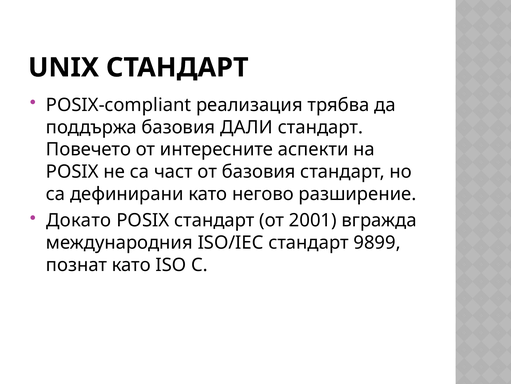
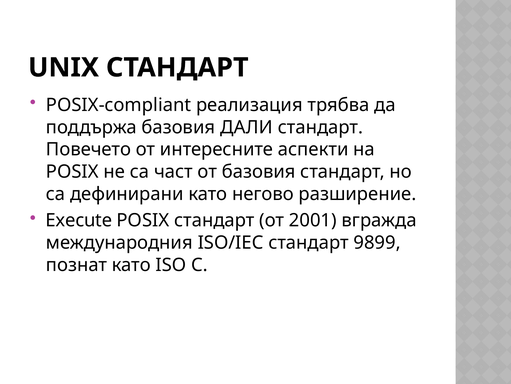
Докато: Докато -> Execute (79, 220)
